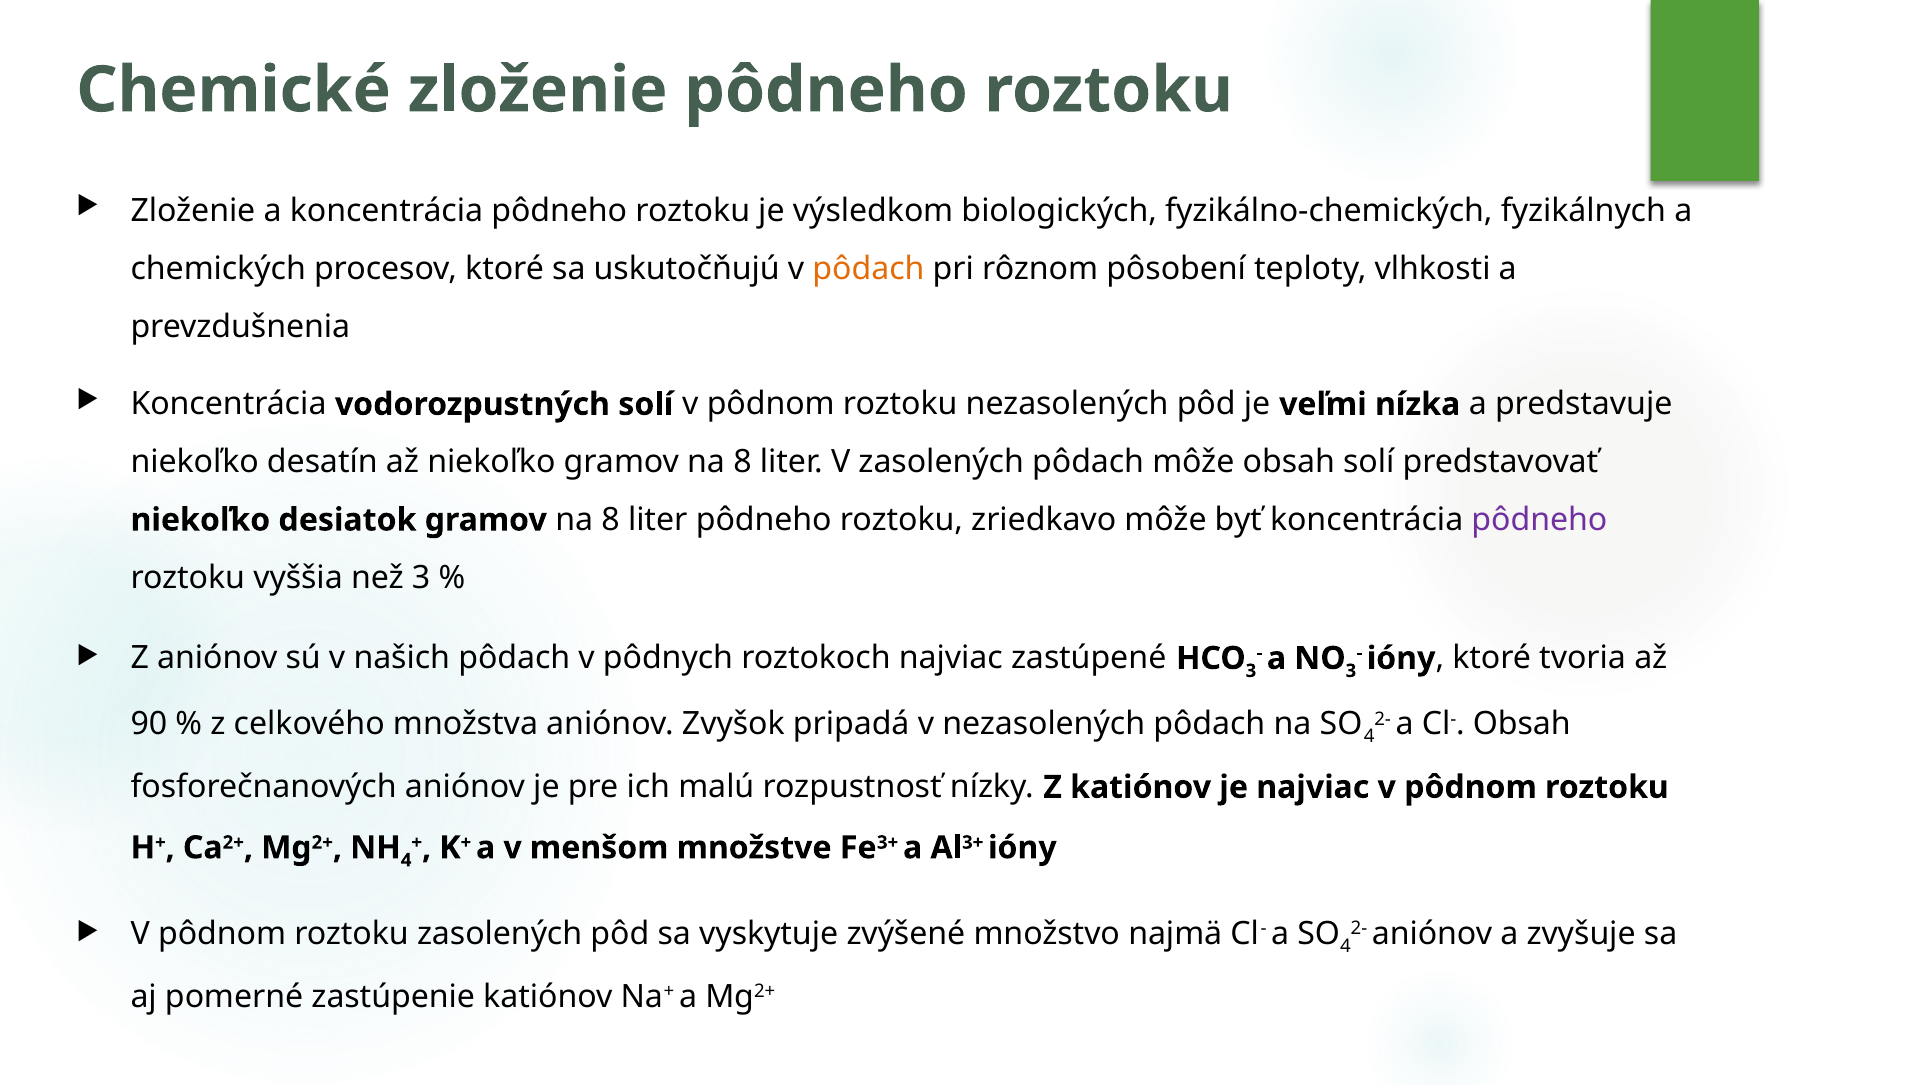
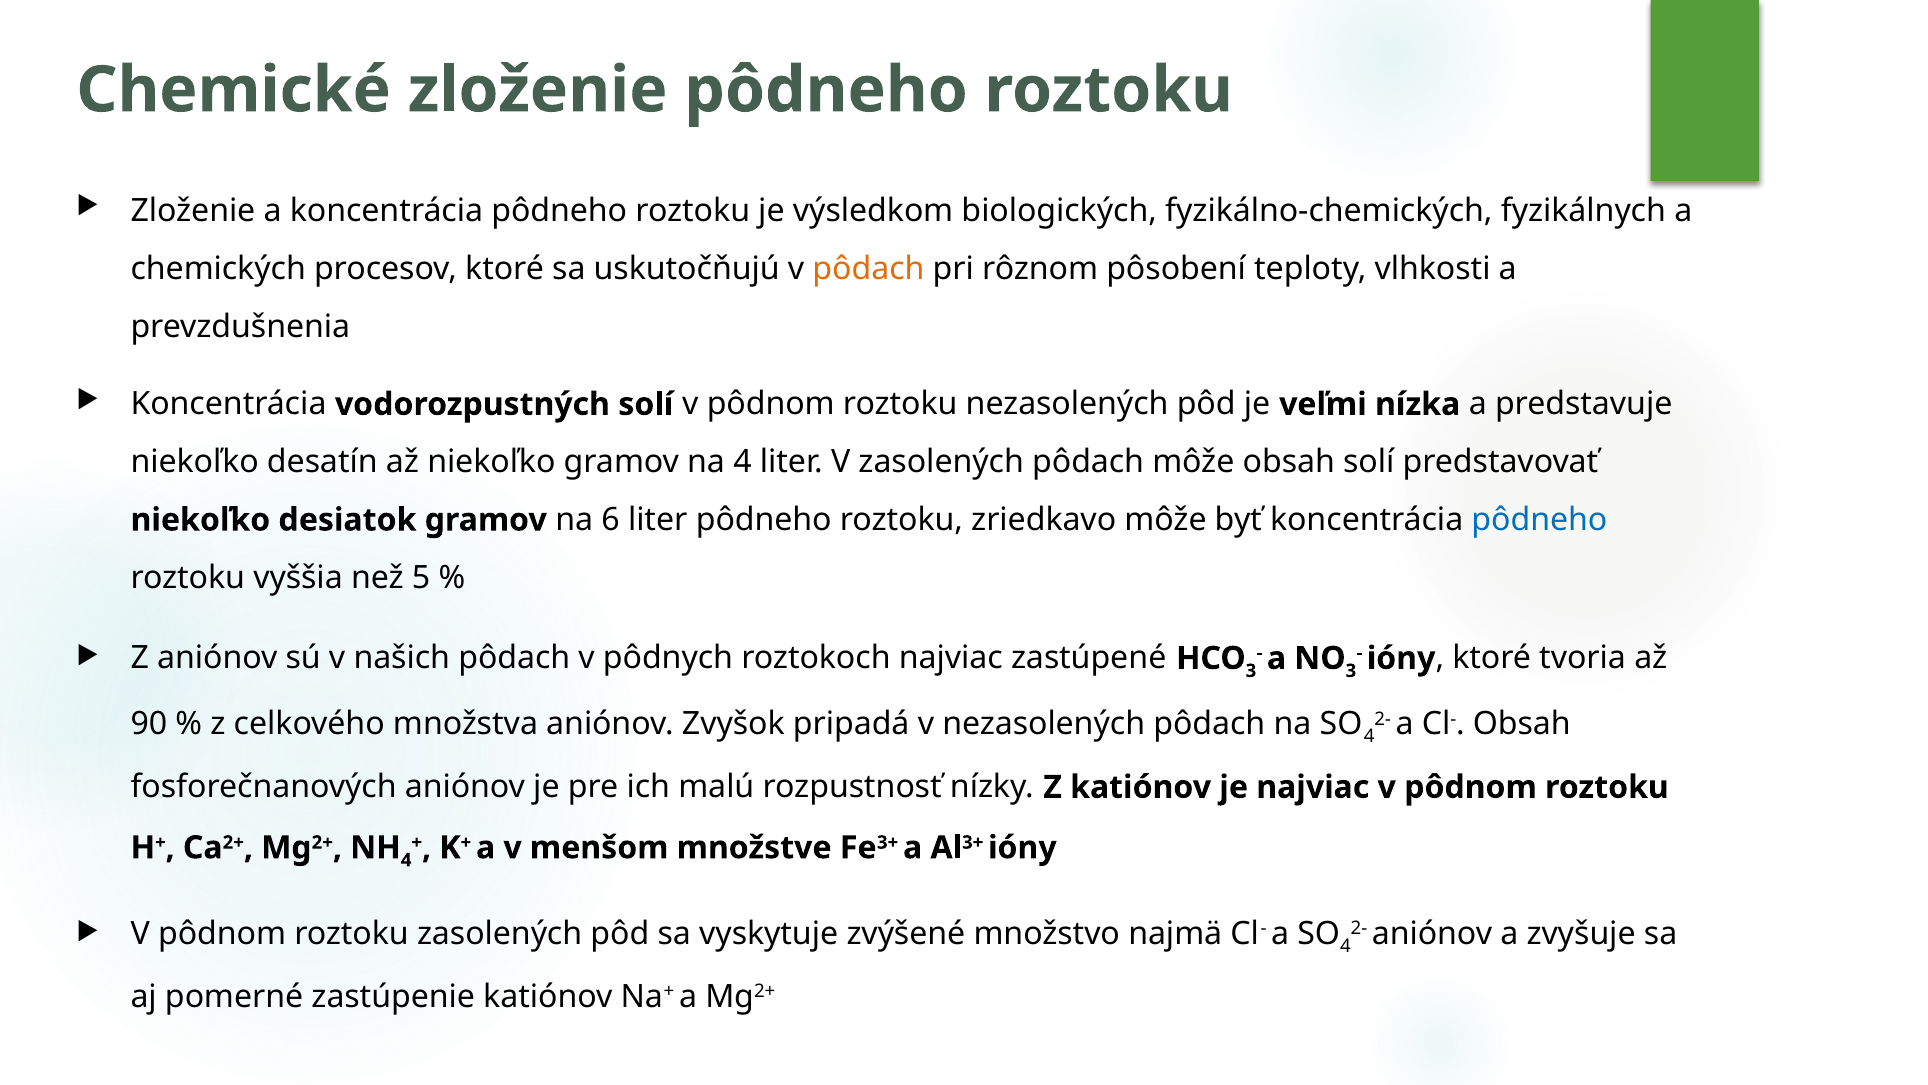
niekoľko gramov na 8: 8 -> 4 (743, 462)
desiatok gramov na 8: 8 -> 6 (611, 520)
pôdneho colour: purple -> blue (1539, 520)
než 3: 3 -> 5 (421, 577)
